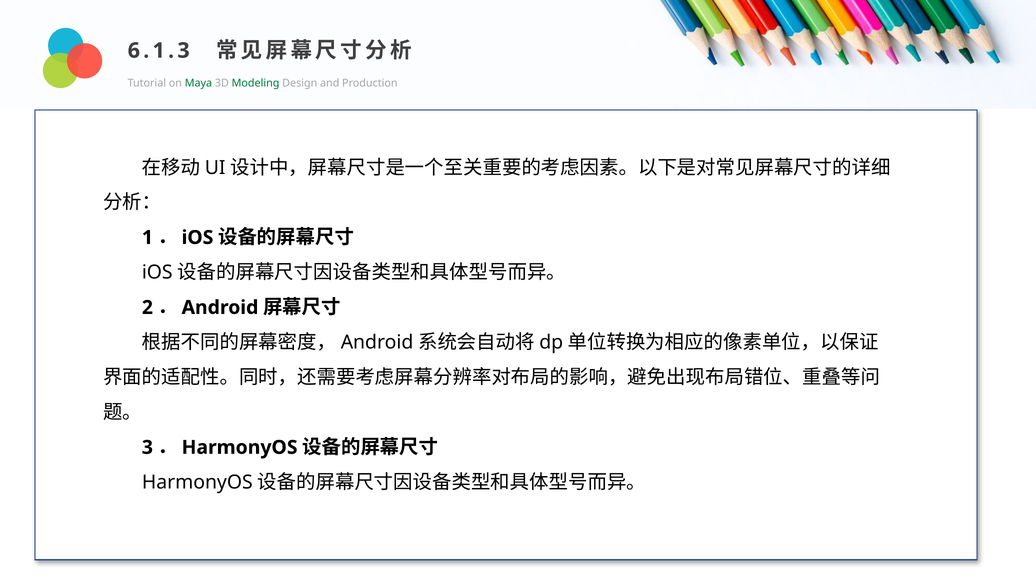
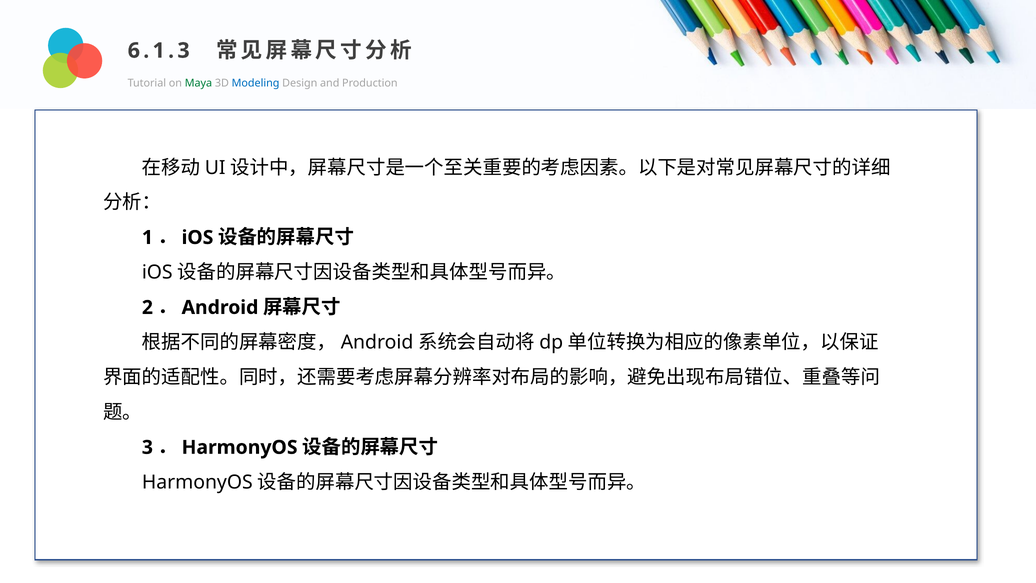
Modeling colour: green -> blue (256, 83)
